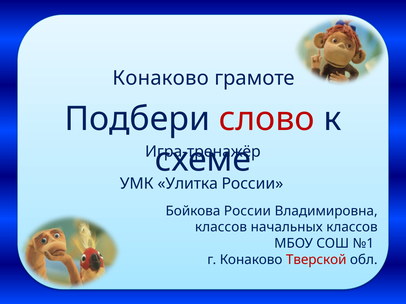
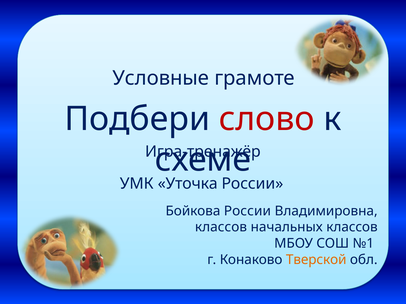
Конаково: Конаково -> Условные (161, 78)
Улитка: Улитка -> Уточка (188, 184)
Тверской colour: red -> orange (316, 260)
